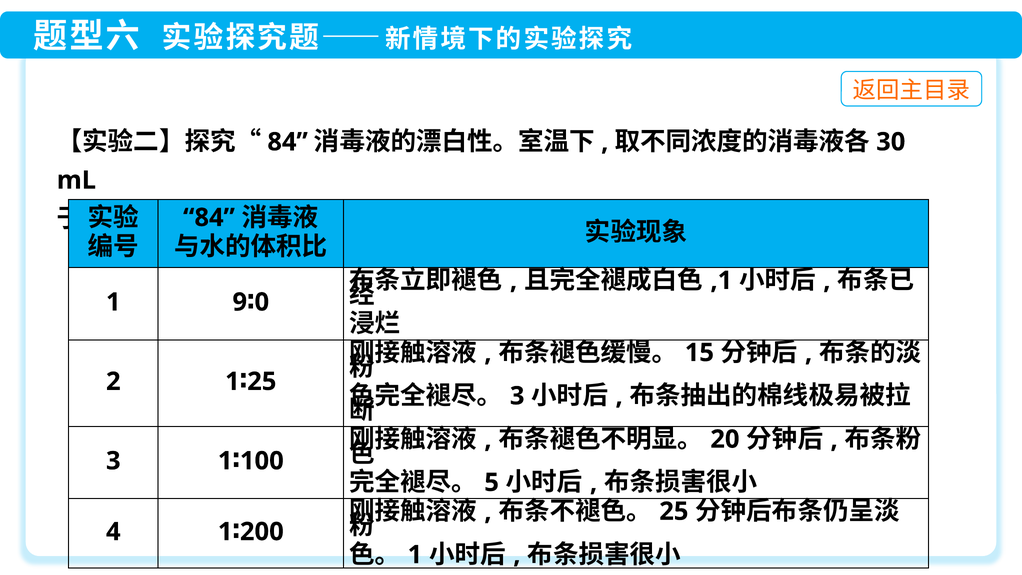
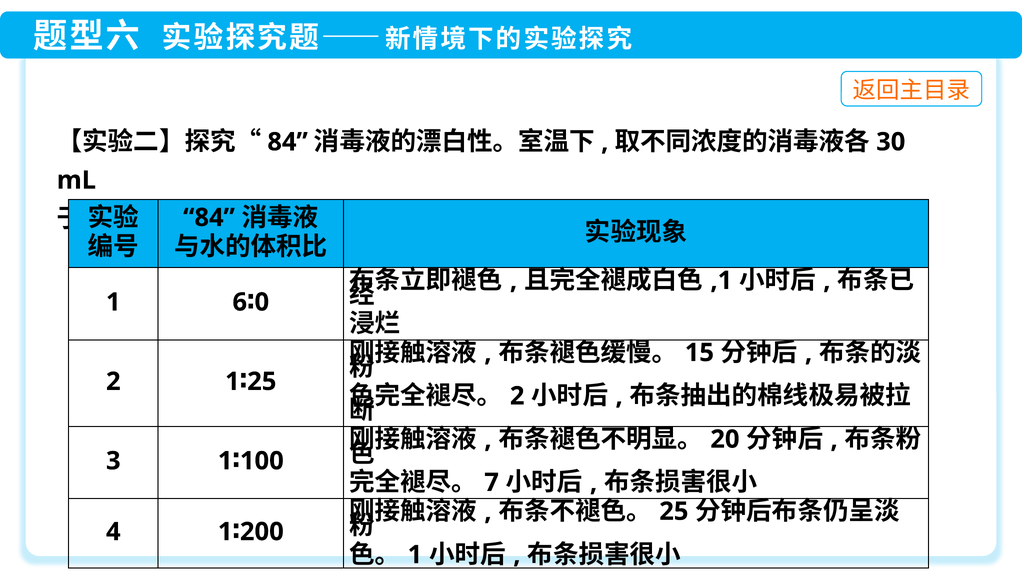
9: 9 -> 6 (240, 302)
3: 3 -> 2 (517, 396)
5: 5 -> 7 (492, 482)
